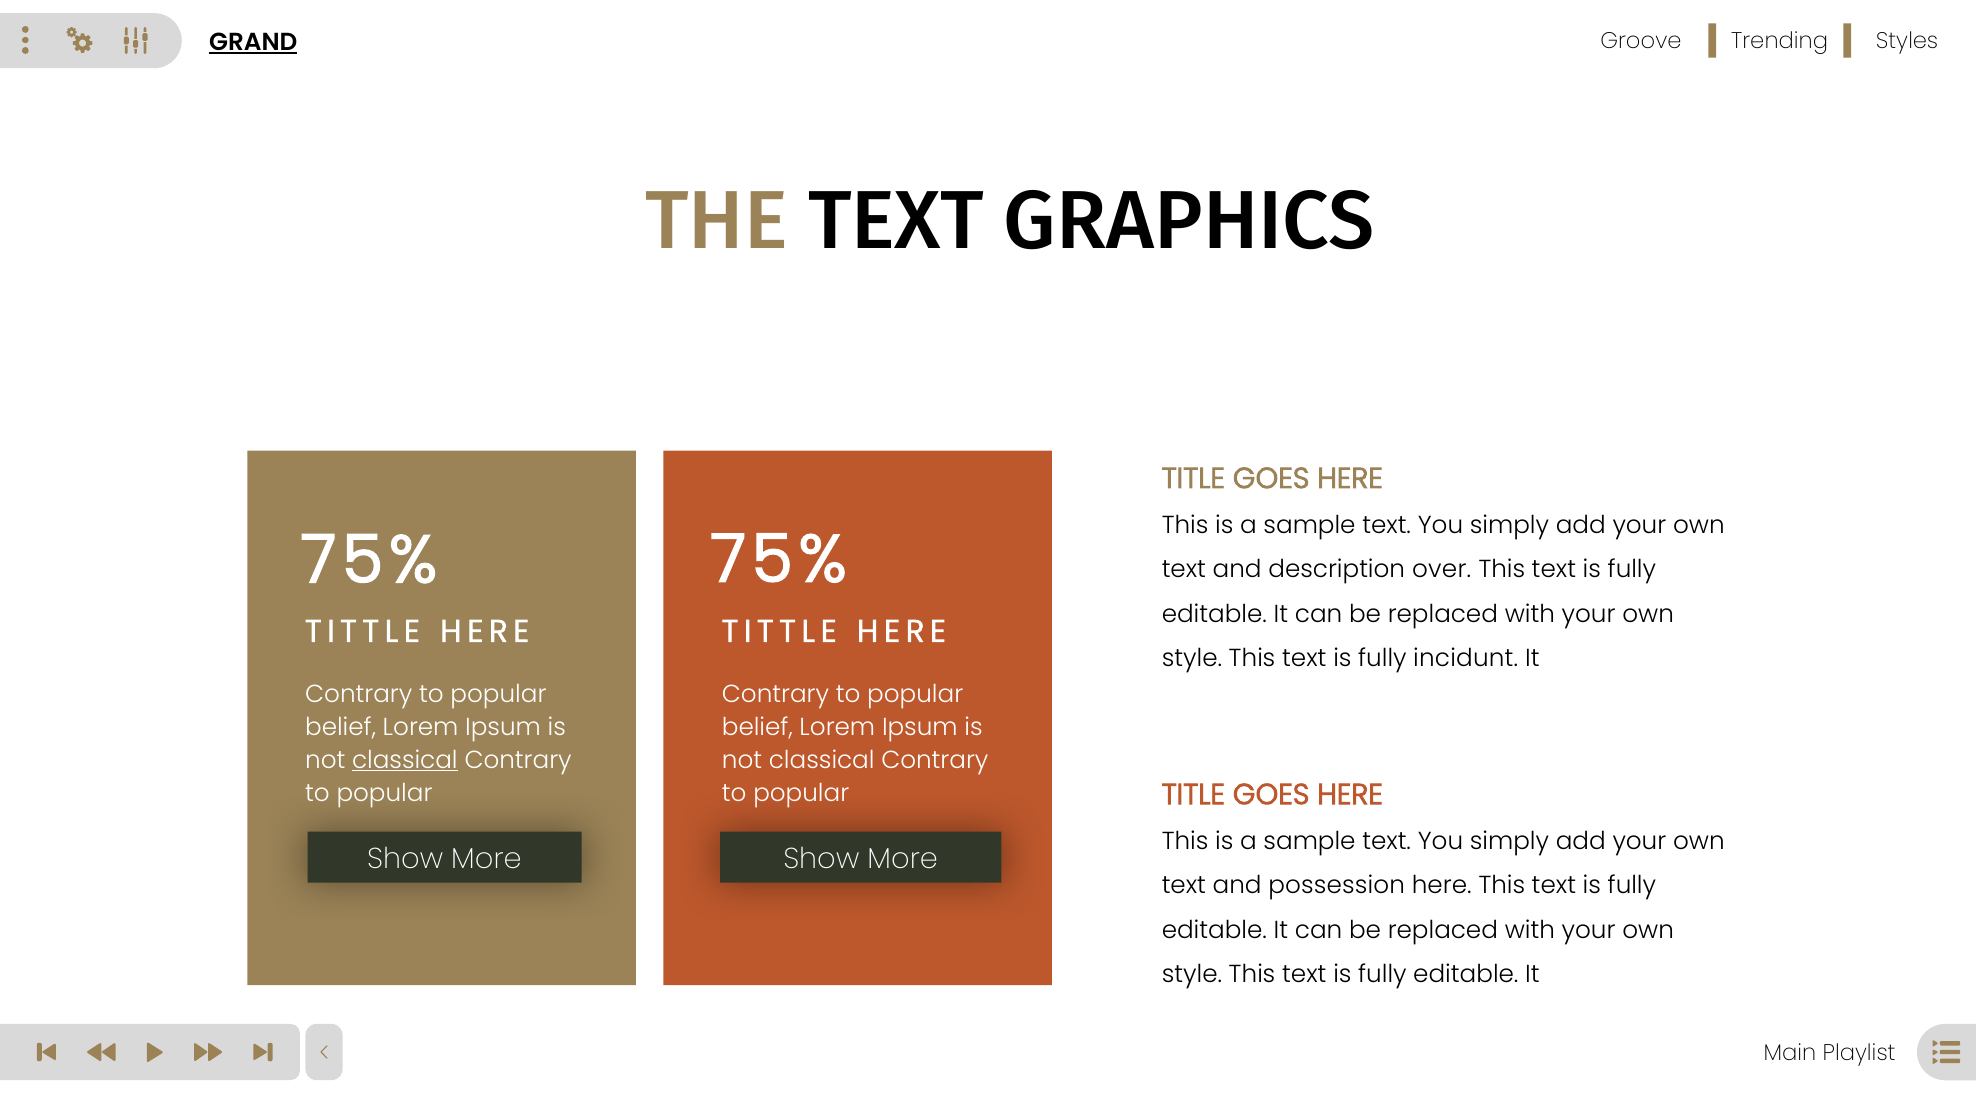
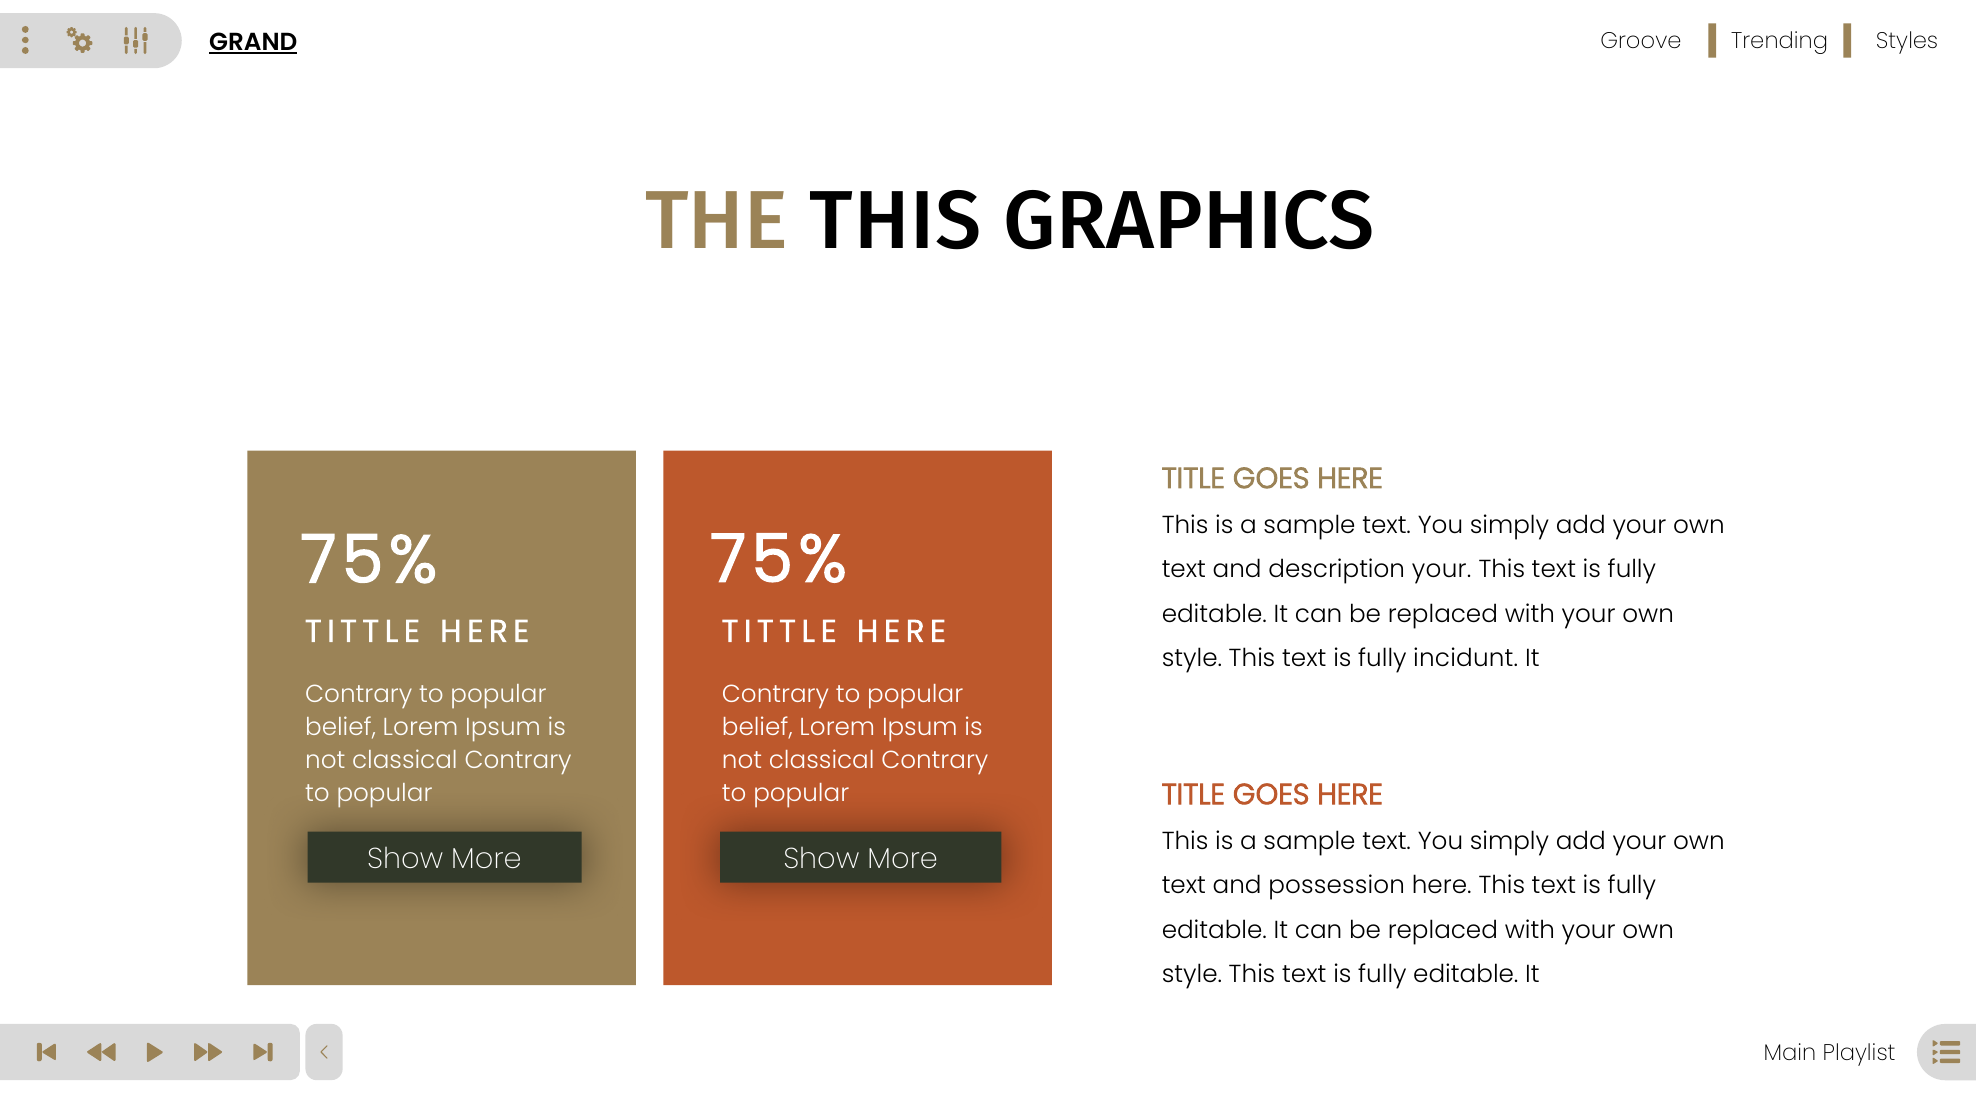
THE TEXT: TEXT -> THIS (896, 222)
description over: over -> your (1442, 570)
classical underline: present -> none (405, 760)
